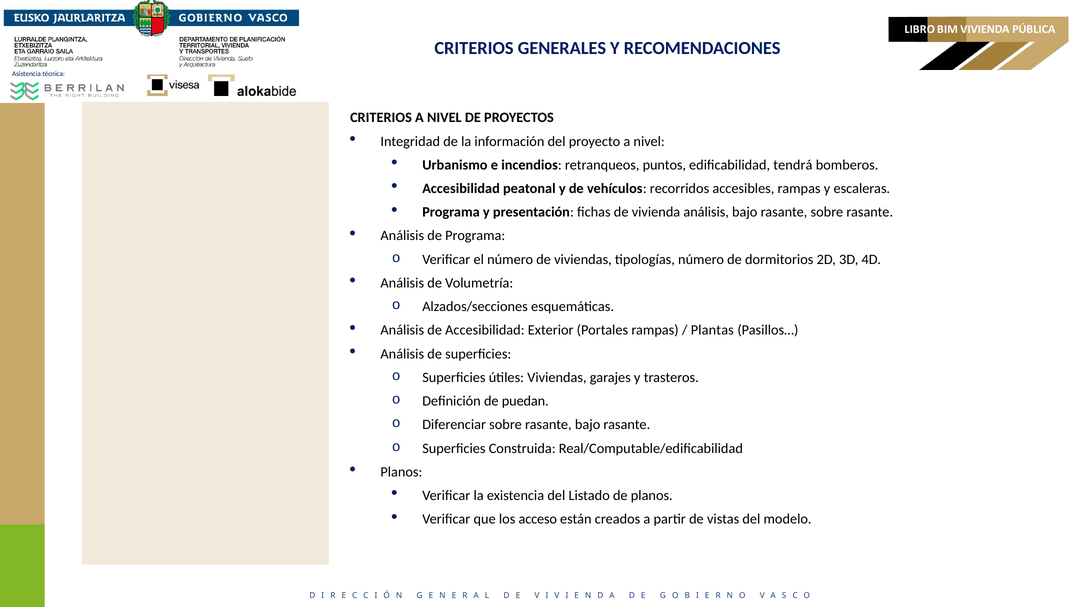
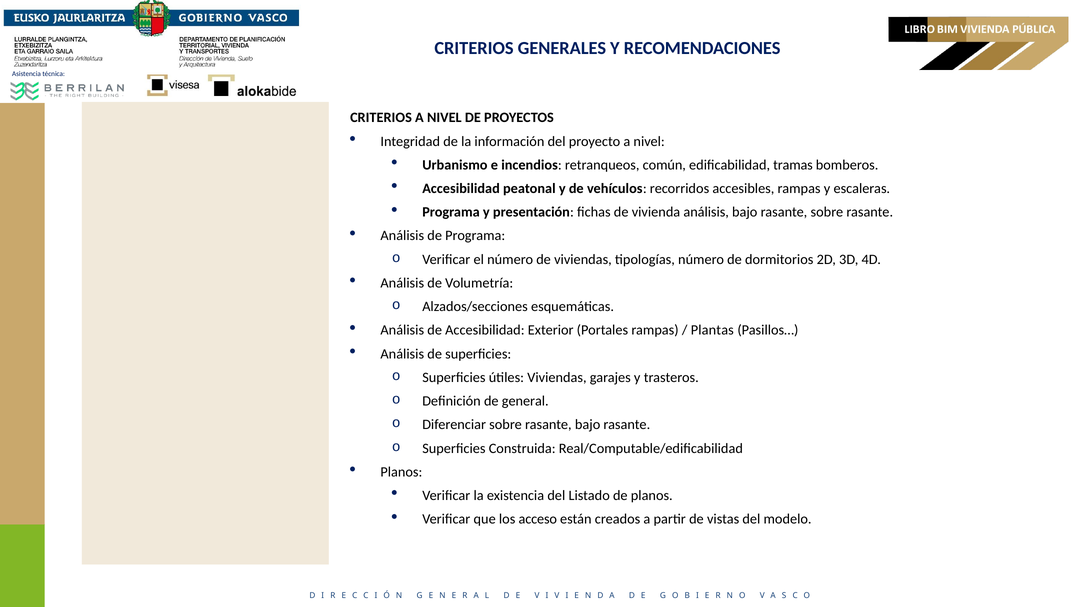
puntos: puntos -> común (664, 165)
tendrá: tendrá -> tramas (793, 165)
puedan: puedan -> general (525, 401)
